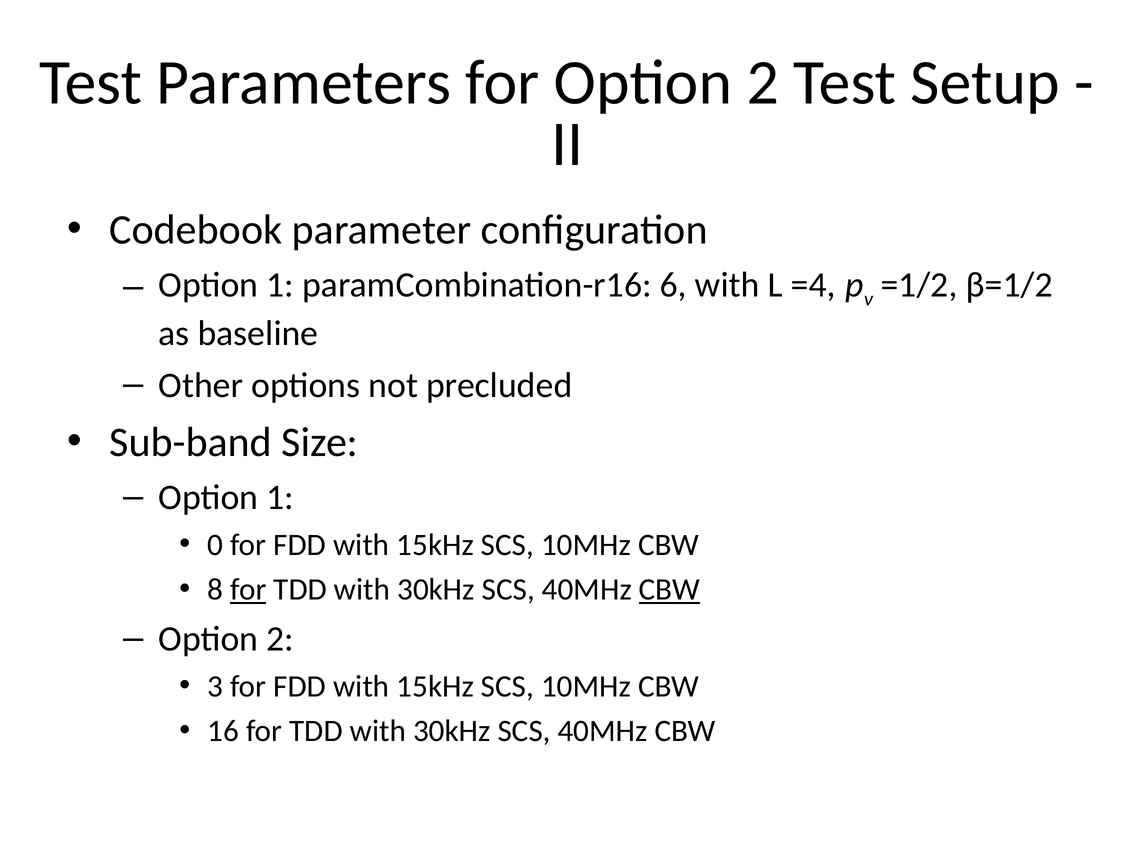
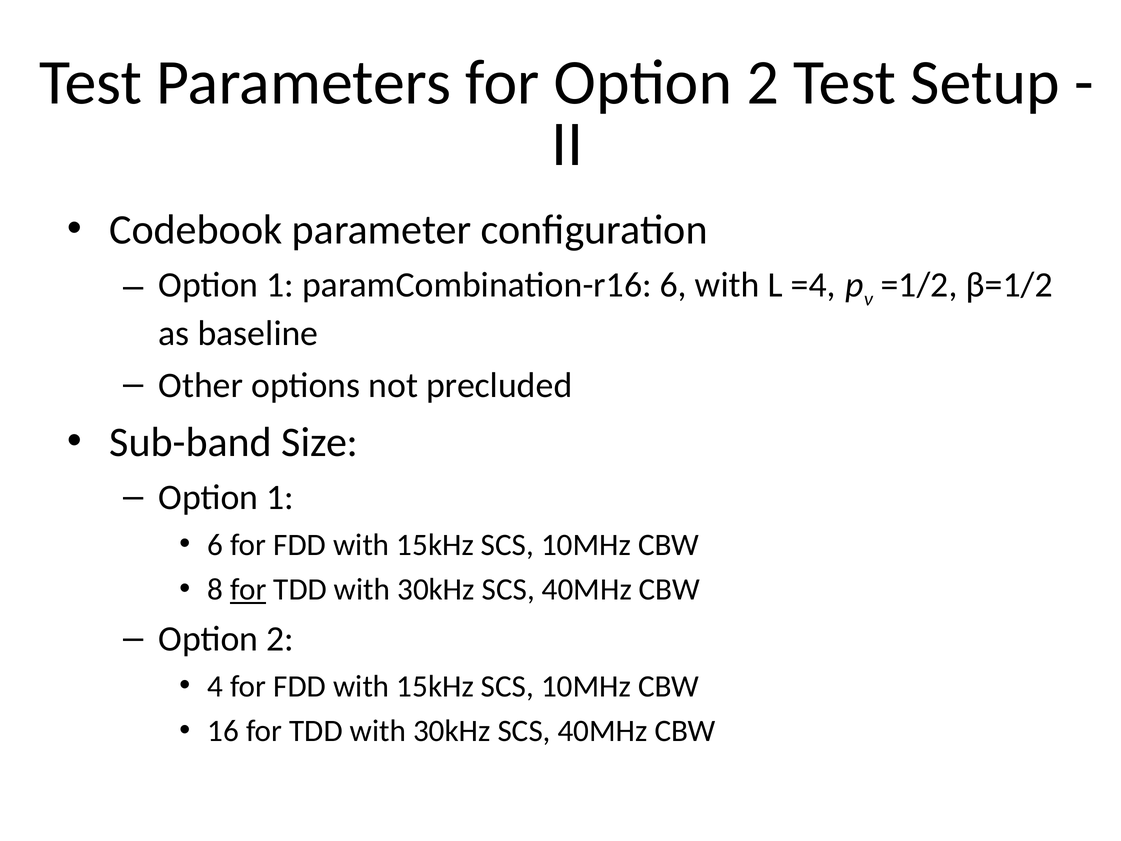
0: 0 -> 6 (215, 545)
CBW underline: present -> none (669, 589)
3: 3 -> 4 (215, 686)
